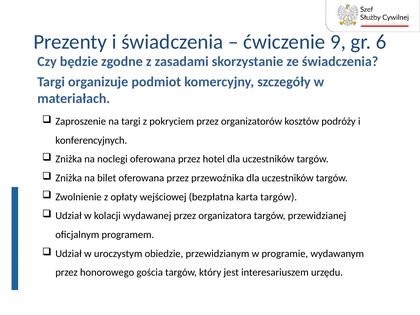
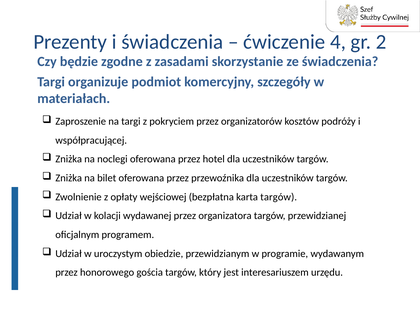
9: 9 -> 4 (338, 42)
6: 6 -> 2 (381, 42)
konferencyjnych: konferencyjnych -> współpracującej (91, 140)
